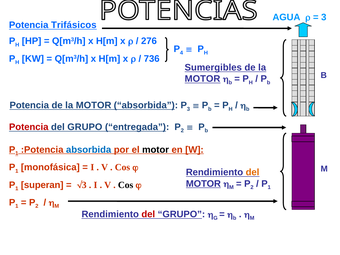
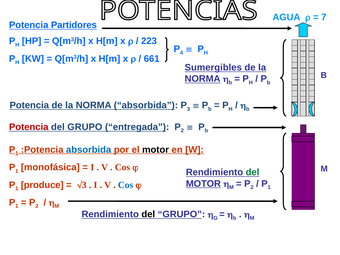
3: 3 -> 7 (324, 17)
Trifásicos: Trifásicos -> Partidores (74, 25)
276: 276 -> 223 (149, 41)
736: 736 -> 661 (152, 59)
MOTOR: MOTOR -> NORMA (203, 79)
Potencia de la MOTOR: MOTOR -> NORMA (94, 105)
del colour: orange -> green (253, 172)
superan: superan -> produce (42, 185)
Cos colour: black -> blue (126, 185)
del colour: red -> black (148, 214)
